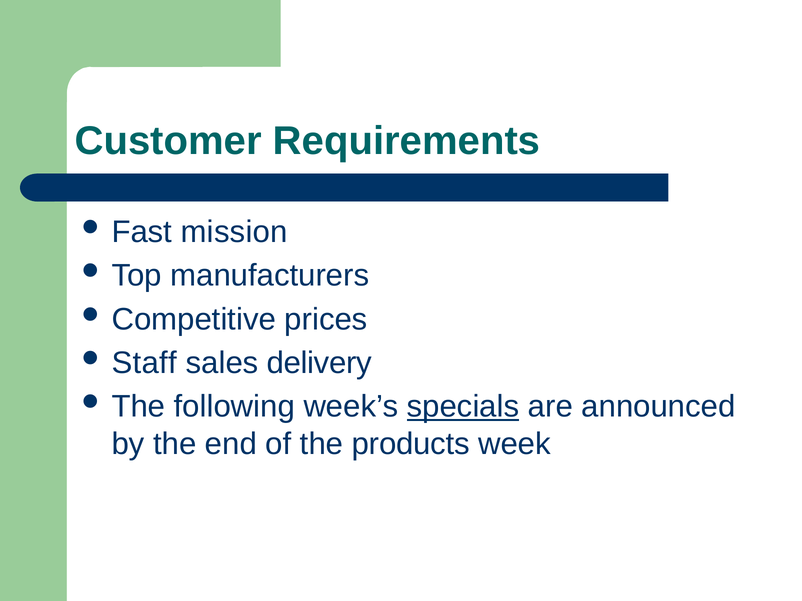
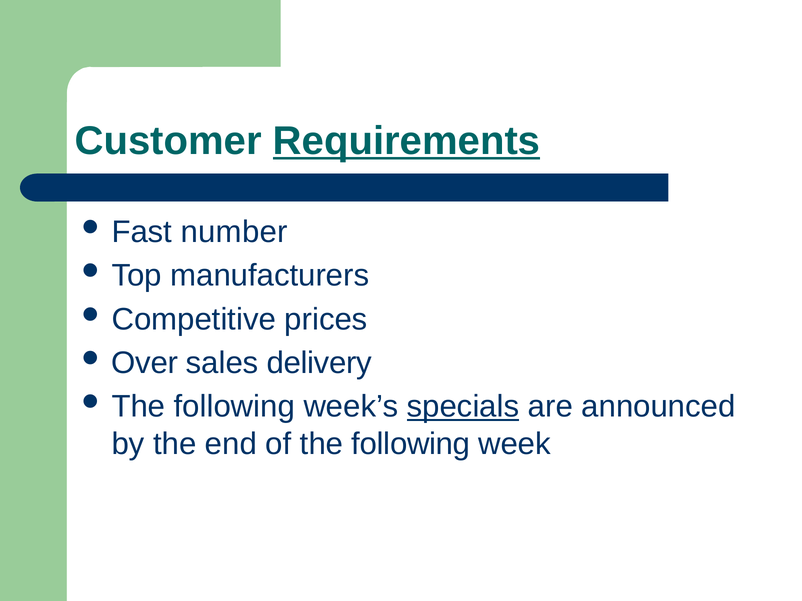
Requirements underline: none -> present (407, 141)
mission: mission -> number (234, 232)
Staff: Staff -> Over (145, 363)
of the products: products -> following (411, 444)
